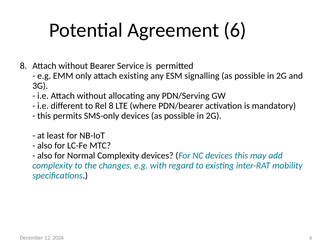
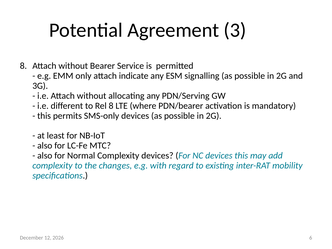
Agreement 6: 6 -> 3 (235, 30)
attach existing: existing -> indicate (134, 76)
